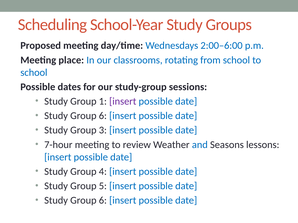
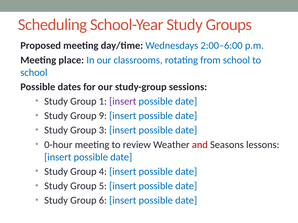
6: 6 -> 9 (103, 116)
7-hour: 7-hour -> 0-hour (58, 145)
and colour: blue -> red (200, 145)
